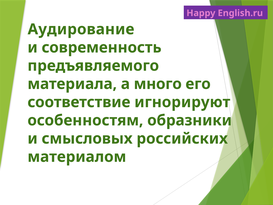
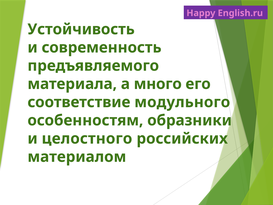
Аудирование: Аудирование -> Устойчивость (81, 29)
игнорируют: игнорируют -> модульного (182, 102)
смысловых: смысловых -> целостного (87, 138)
